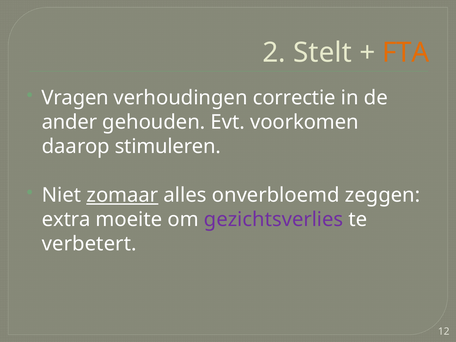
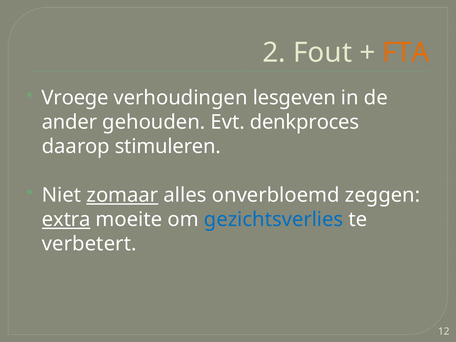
Stelt: Stelt -> Fout (323, 53)
Vragen: Vragen -> Vroege (75, 98)
correctie: correctie -> lesgeven (294, 98)
voorkomen: voorkomen -> denkproces (305, 122)
extra underline: none -> present (66, 220)
gezichtsverlies colour: purple -> blue (274, 220)
